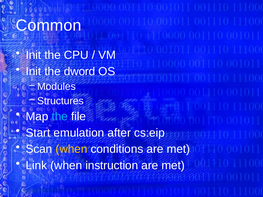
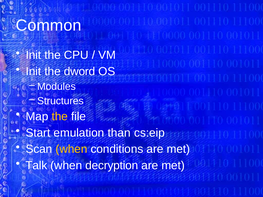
the colour: light blue -> yellow (60, 117)
after: after -> than (119, 133)
Link: Link -> Talk (36, 166)
instruction: instruction -> decryption (112, 166)
